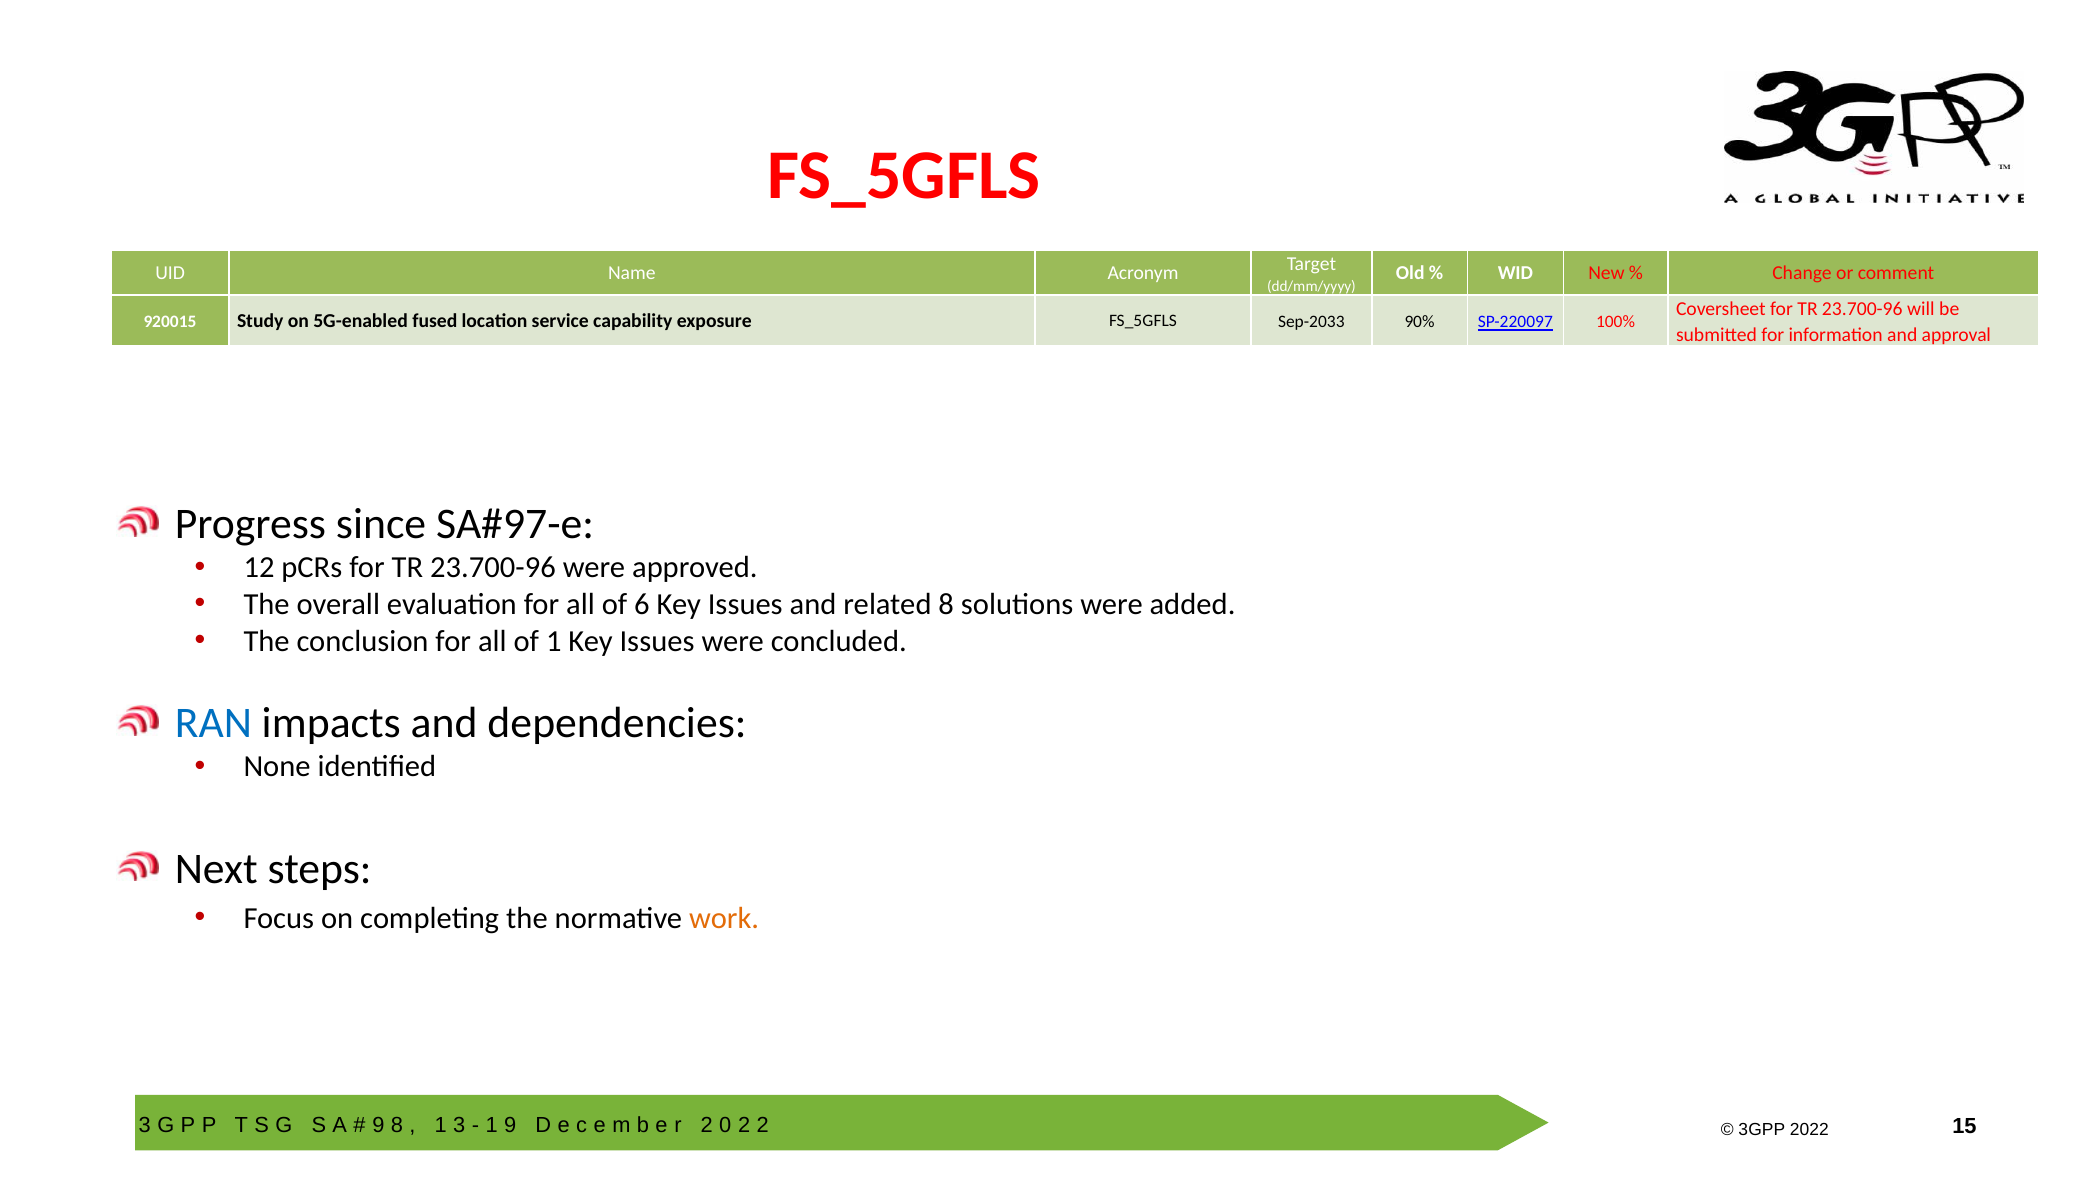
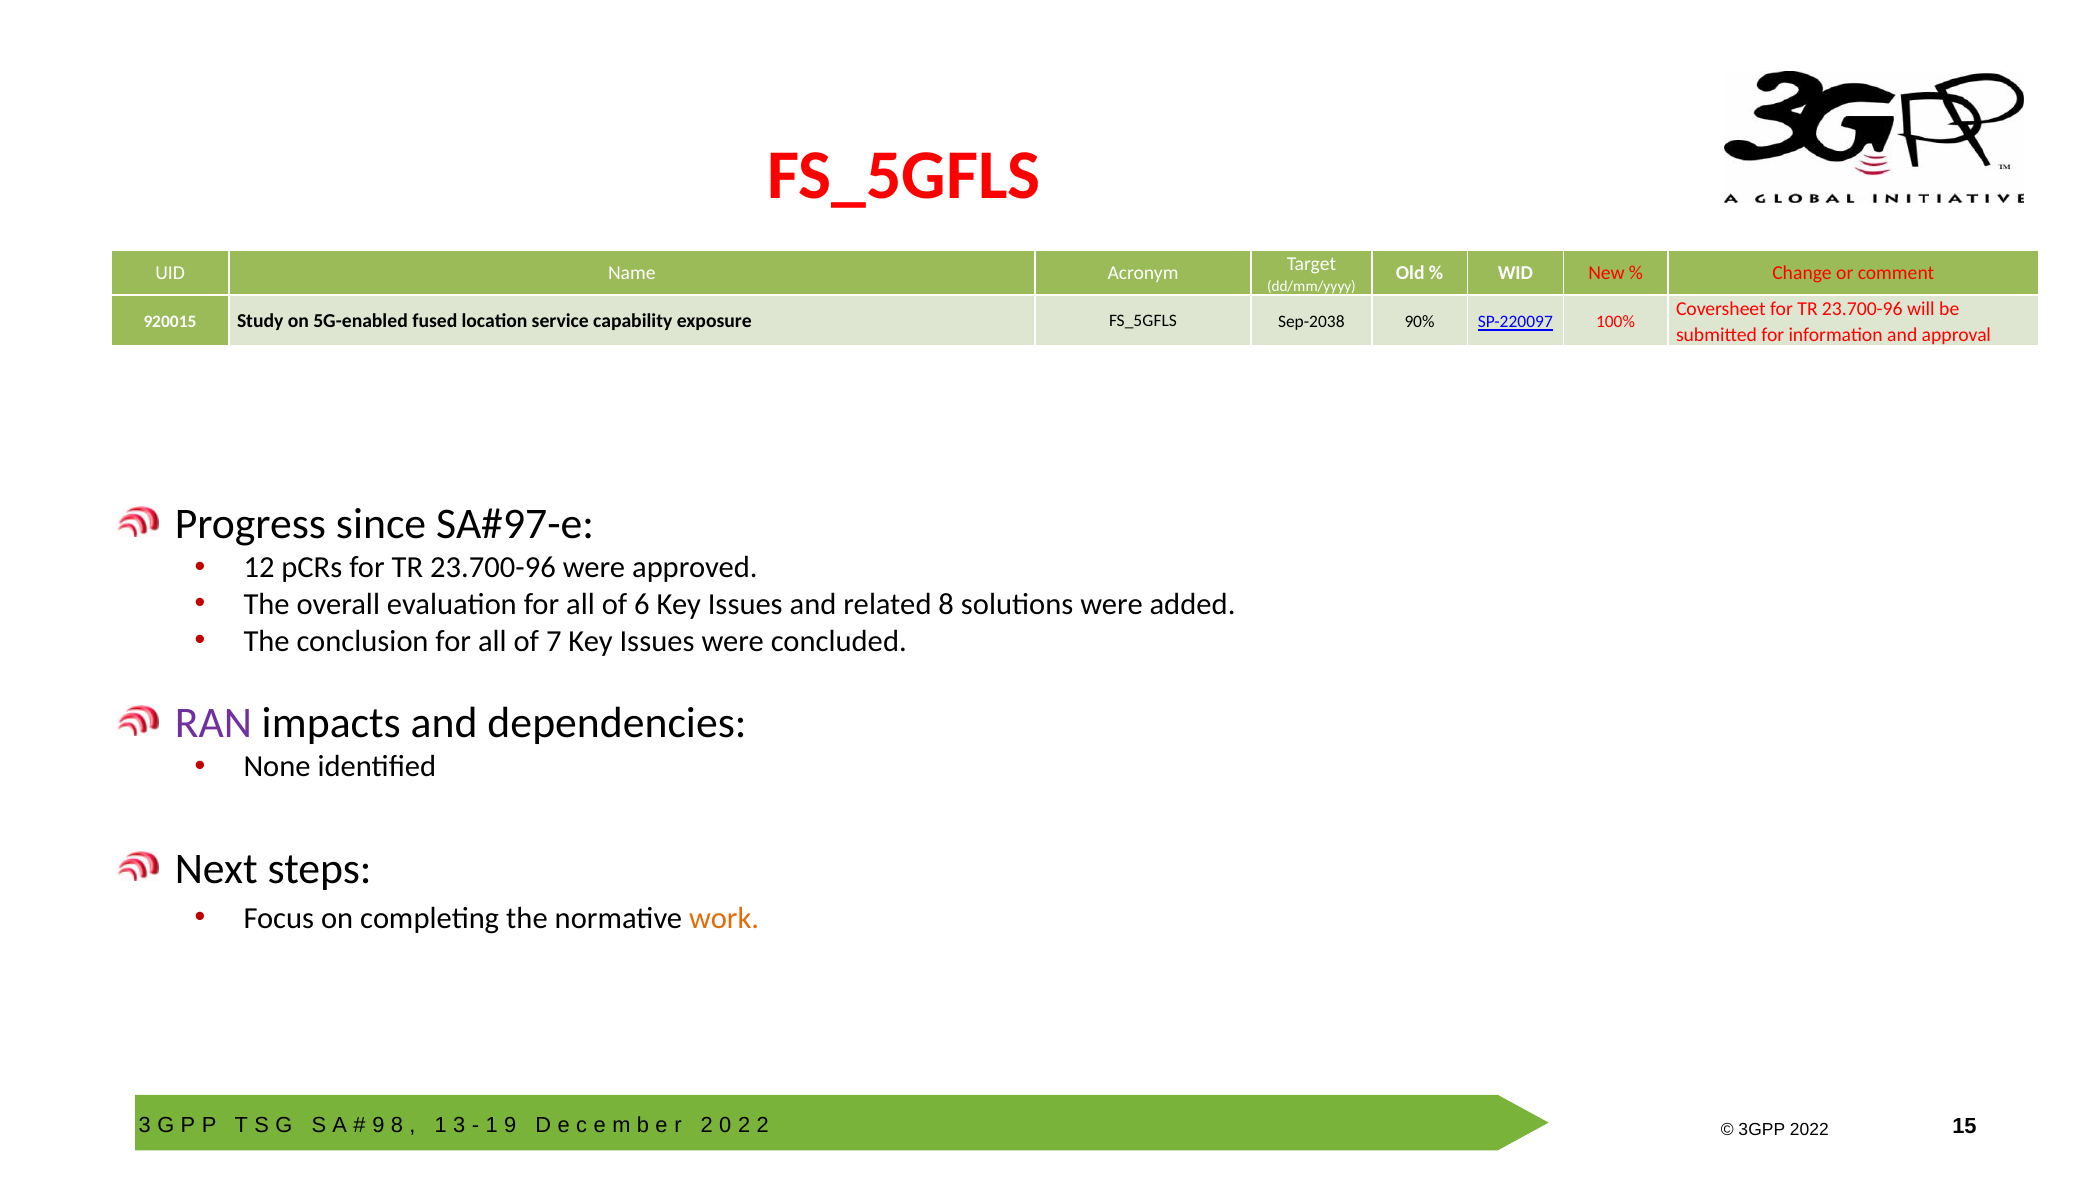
Sep-2033: Sep-2033 -> Sep-2038 (1311, 322)
of 1: 1 -> 7 (554, 641)
RAN colour: blue -> purple (213, 724)
